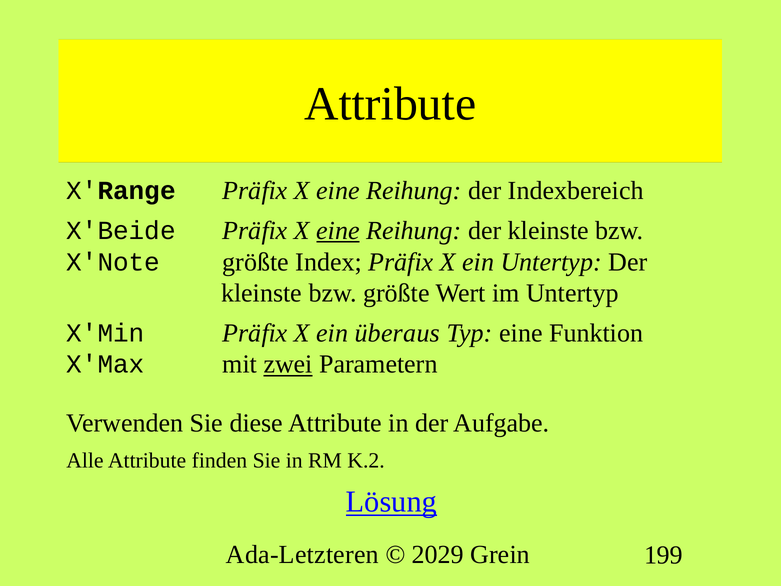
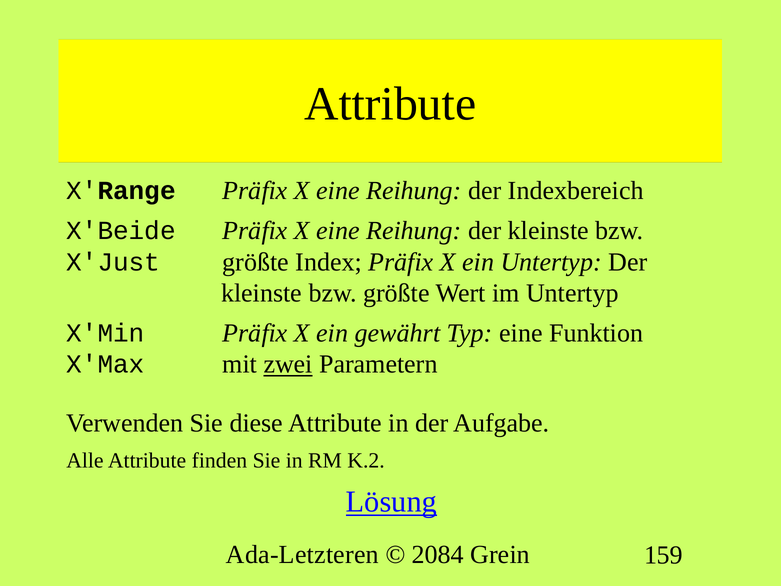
eine underline: present -> none (338, 231)
X'Note: X'Note -> X'Just (113, 262)
überaus: überaus -> gewährt (397, 333)
2029: 2029 -> 2084 (438, 554)
199: 199 -> 159 (663, 555)
